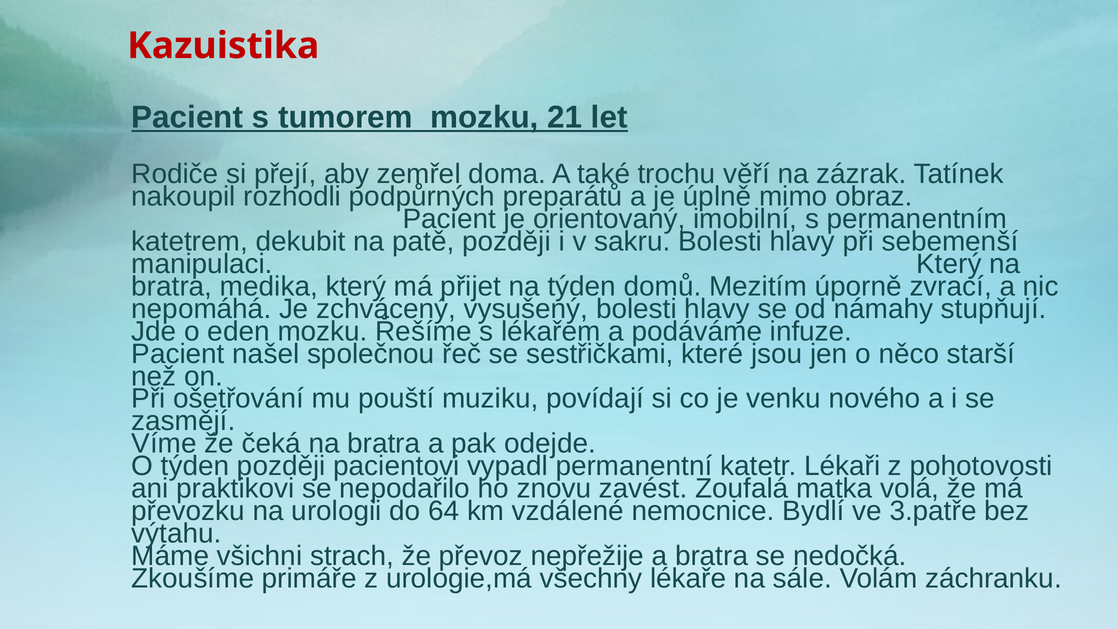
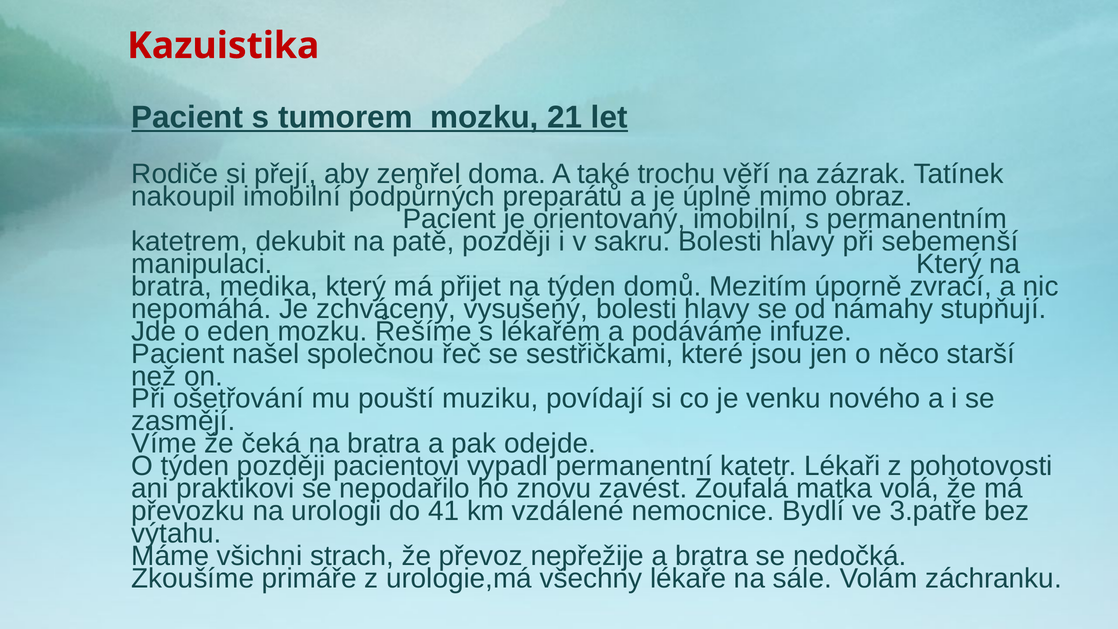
nakoupil rozhodli: rozhodli -> imobilní (292, 197)
64: 64 -> 41 (444, 511)
